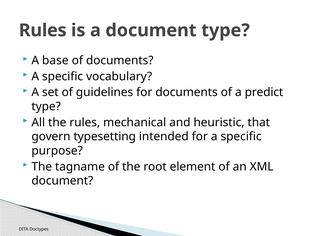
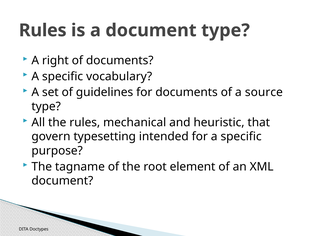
base: base -> right (55, 61)
predict: predict -> source (264, 92)
